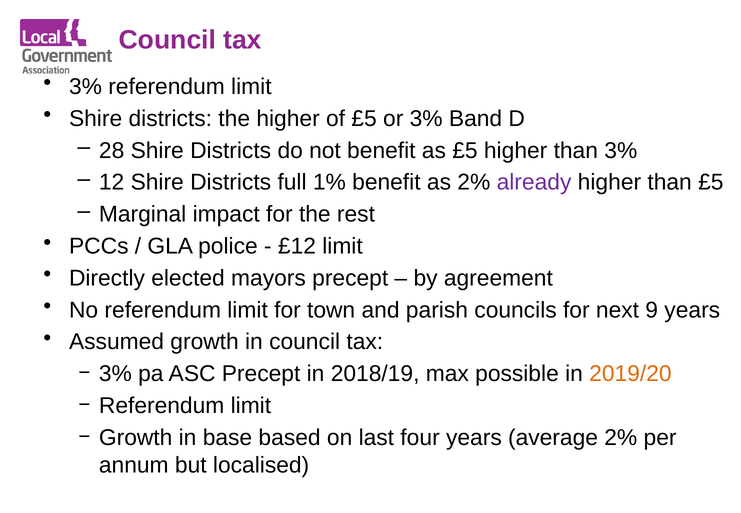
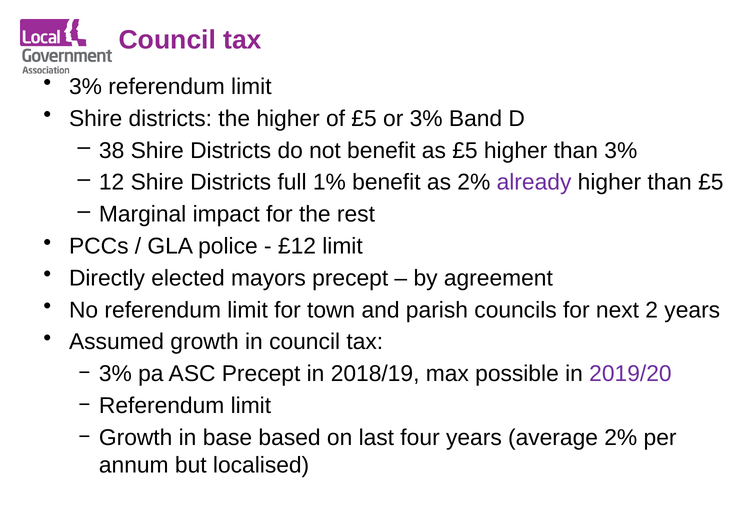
28: 28 -> 38 (112, 150)
9: 9 -> 2 (652, 310)
2019/20 colour: orange -> purple (630, 374)
